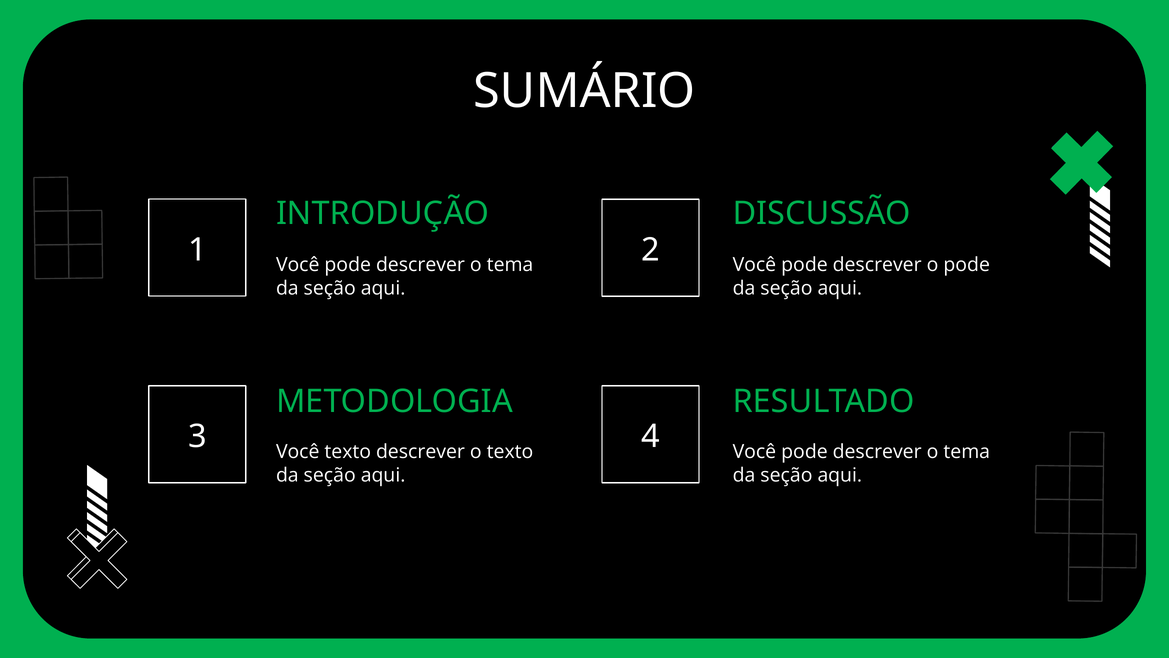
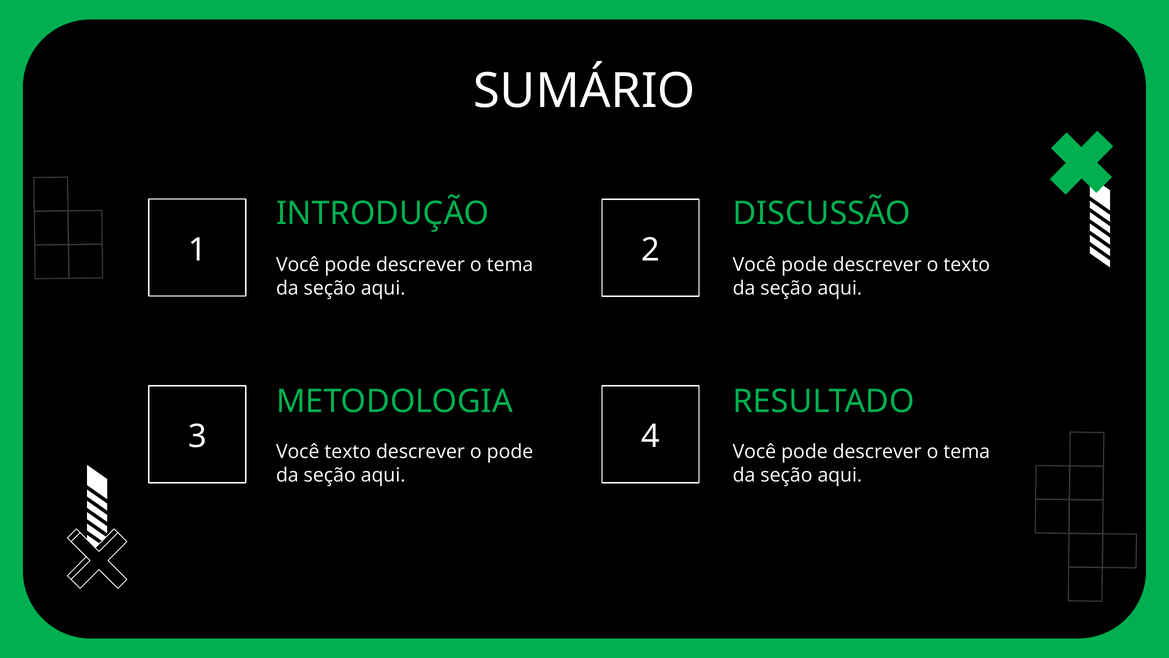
o pode: pode -> texto (967, 265)
o texto: texto -> pode (510, 452)
